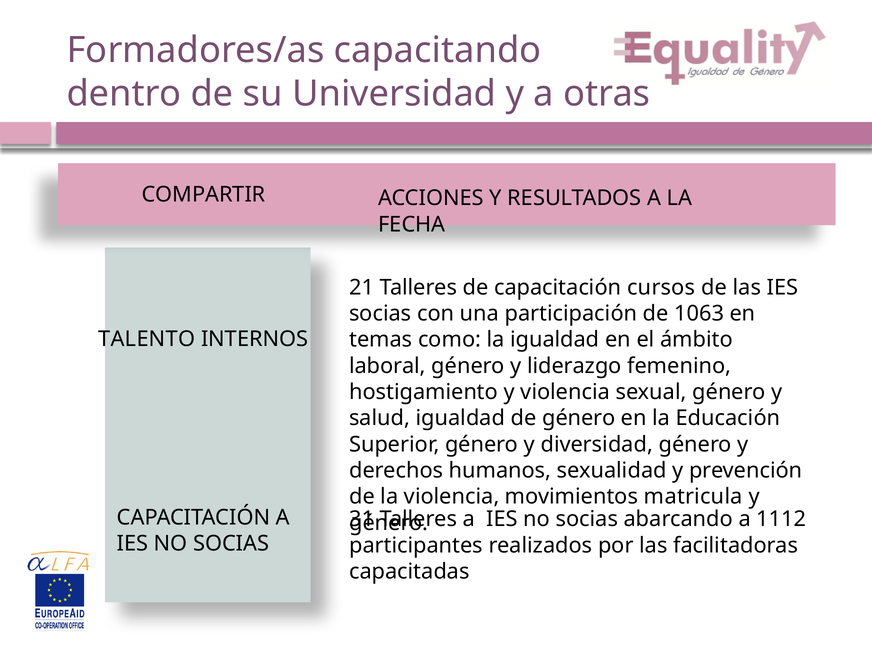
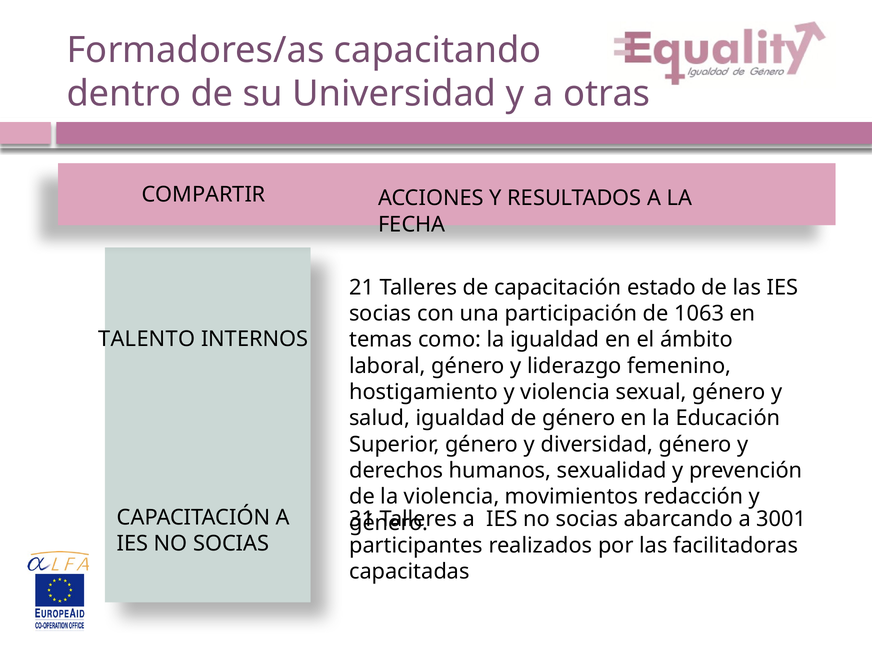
cursos: cursos -> estado (661, 287)
matricula: matricula -> redacción (693, 497)
1112: 1112 -> 3001 (781, 519)
